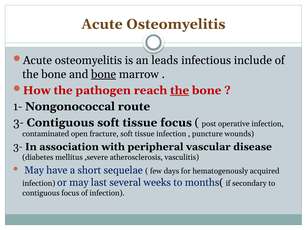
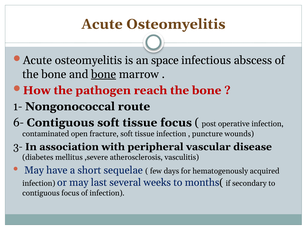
leads: leads -> space (165, 60)
include: include -> abscess (253, 60)
the underline: present -> none (180, 90)
3-: 3- -> 6- (19, 123)
